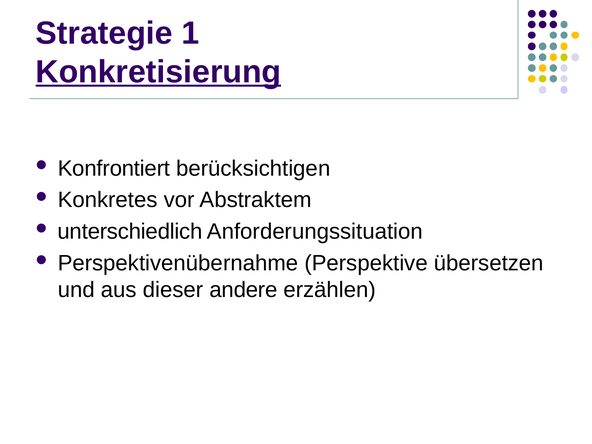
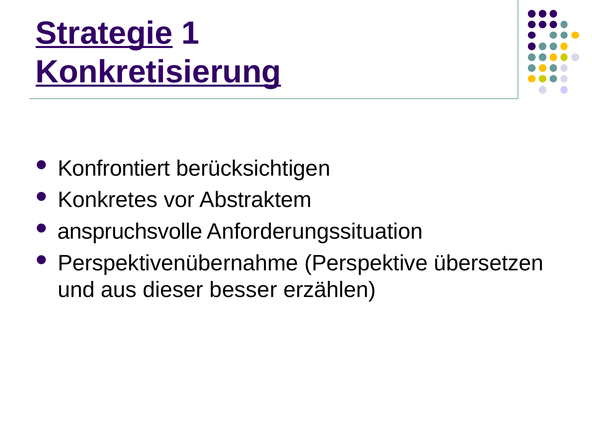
Strategie underline: none -> present (104, 33)
unterschiedlich: unterschiedlich -> anspruchsvolle (130, 232)
andere: andere -> besser (243, 290)
